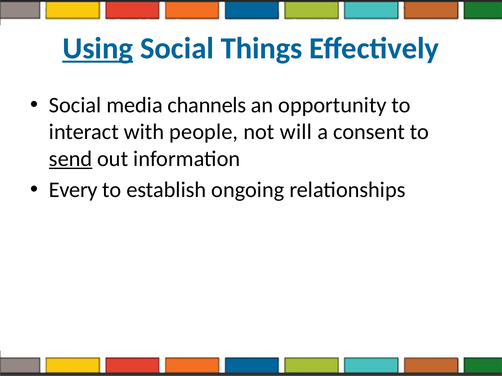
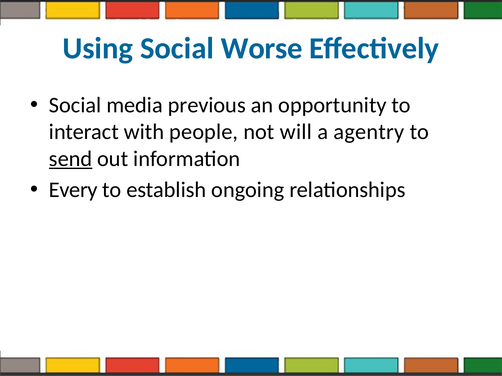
Using underline: present -> none (98, 49)
Things: Things -> Worse (262, 49)
channels: channels -> previous (207, 105)
consent: consent -> agentry (369, 132)
